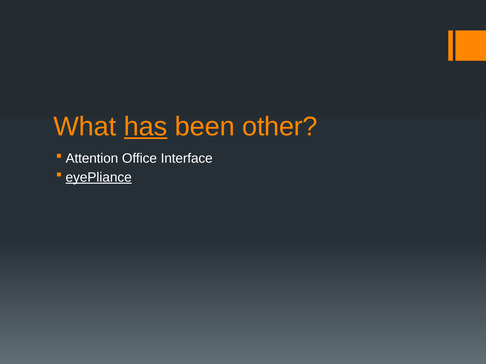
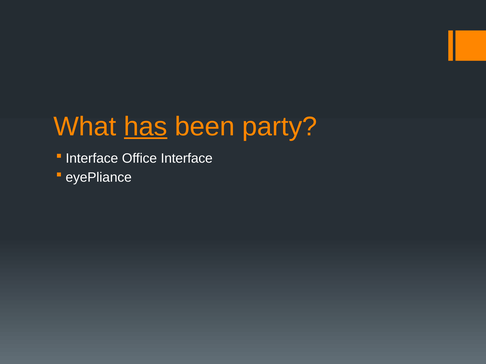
other: other -> party (280, 127)
Attention: Attention -> Interface (92, 159)
eyePliance underline: present -> none (99, 178)
